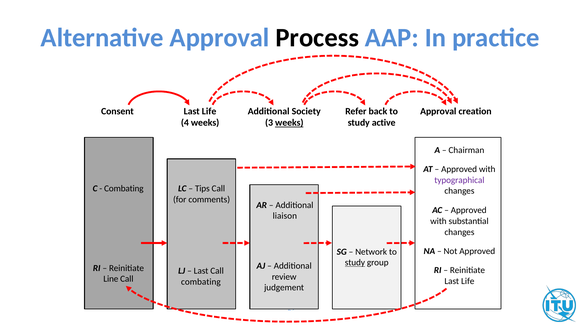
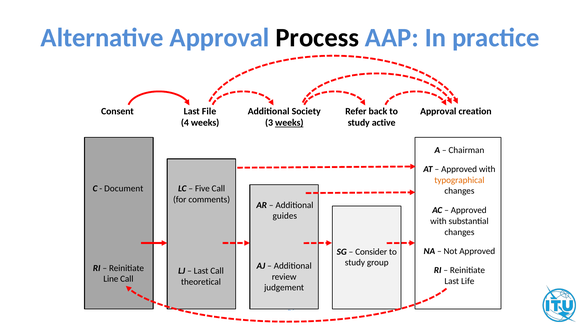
Life: Life -> File (209, 111)
typographical colour: purple -> orange (459, 180)
Combating: Combating -> Document (124, 188)
Tips: Tips -> Five (202, 189)
liaison: liaison -> guides (285, 216)
Network: Network -> Consider (371, 252)
study underline: present -> none (355, 262)
combating: combating -> theoretical (201, 282)
